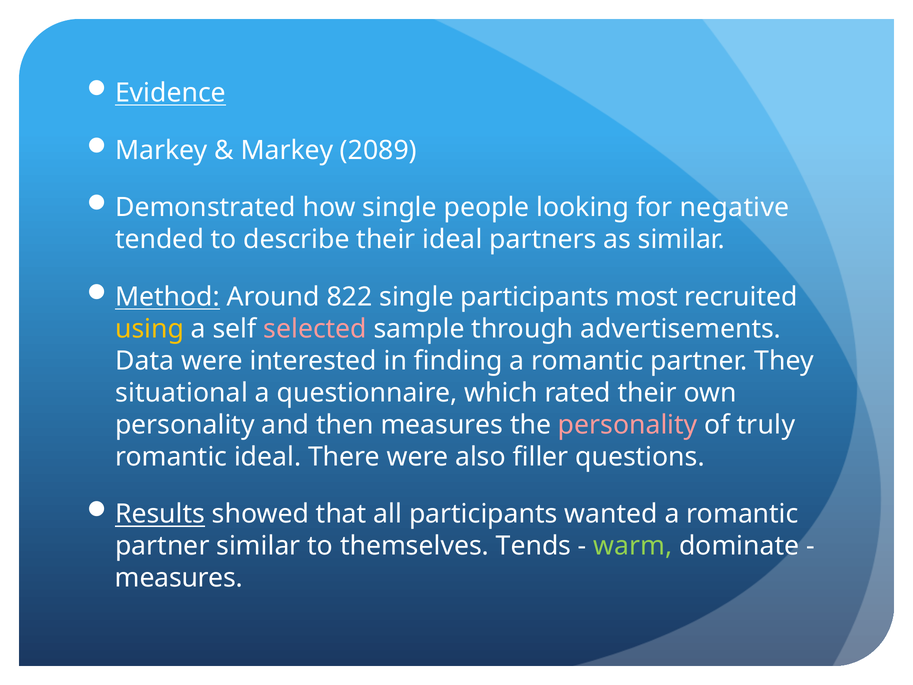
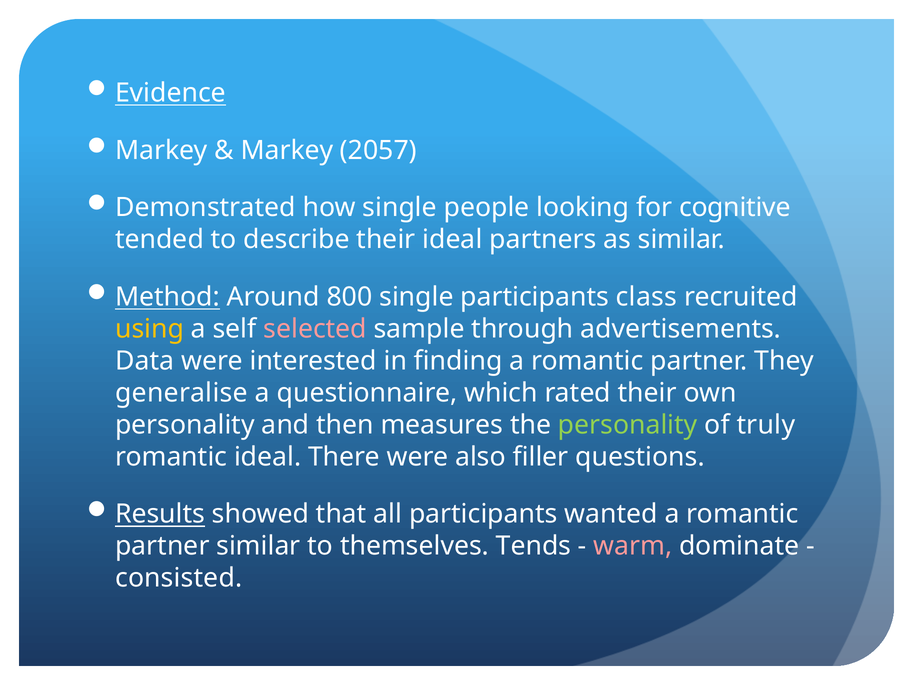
2089: 2089 -> 2057 (378, 150)
negative: negative -> cognitive (735, 208)
822: 822 -> 800 (349, 297)
most: most -> class (646, 297)
situational: situational -> generalise (181, 393)
personality colour: pink -> light green (628, 425)
warm colour: light green -> pink (633, 546)
measures: measures -> consisted (179, 578)
